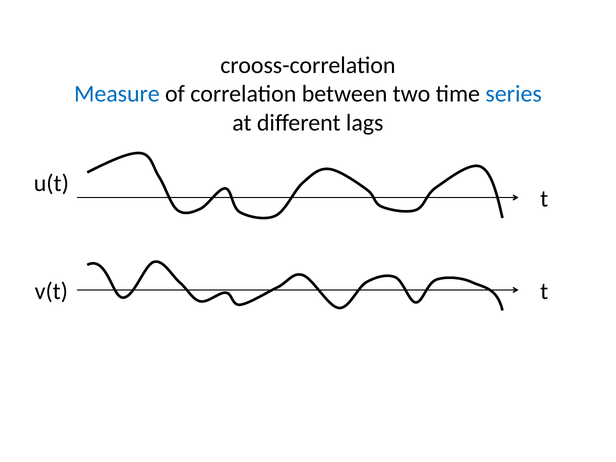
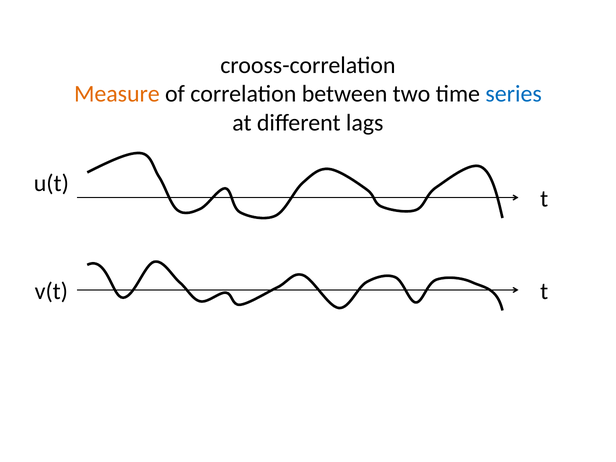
Measure colour: blue -> orange (117, 94)
